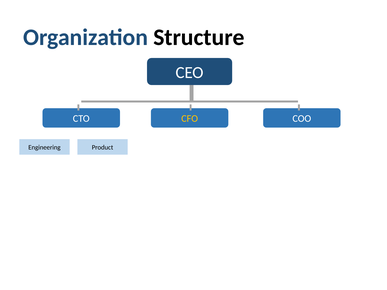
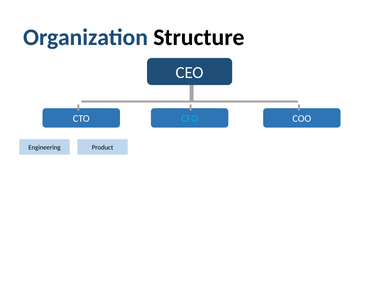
CFO colour: yellow -> light blue (190, 119)
